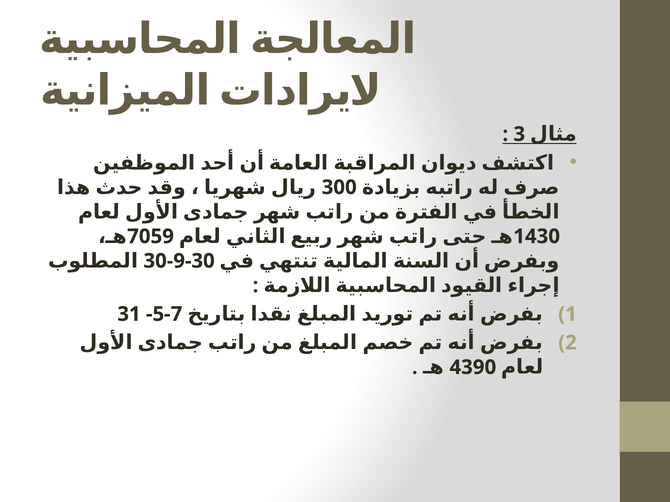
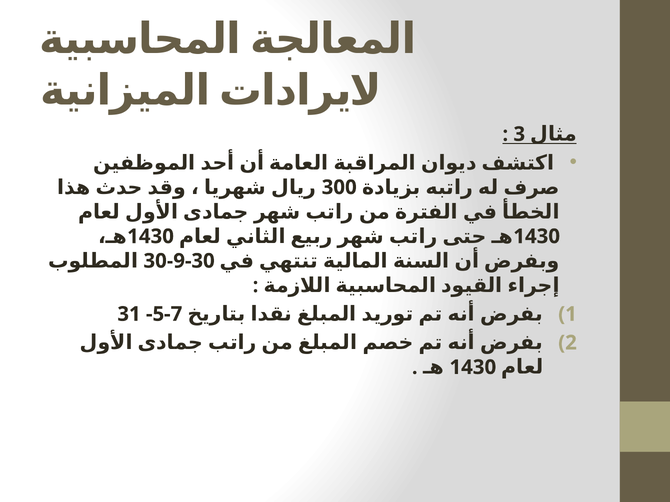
7059: 7059 -> 1430 (151, 237)
4390: 4390 -> 1430 (473, 368)
